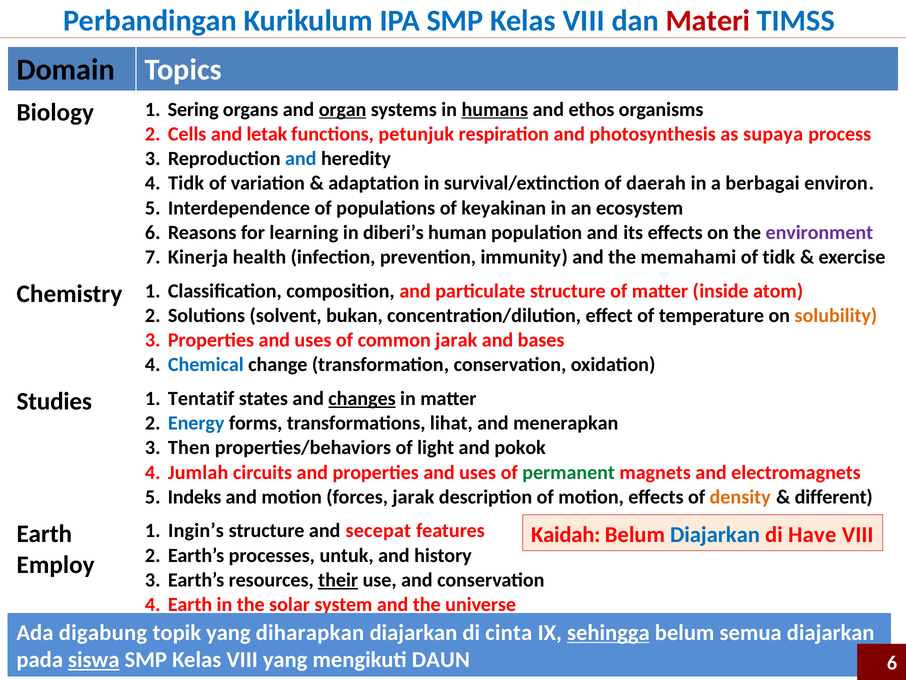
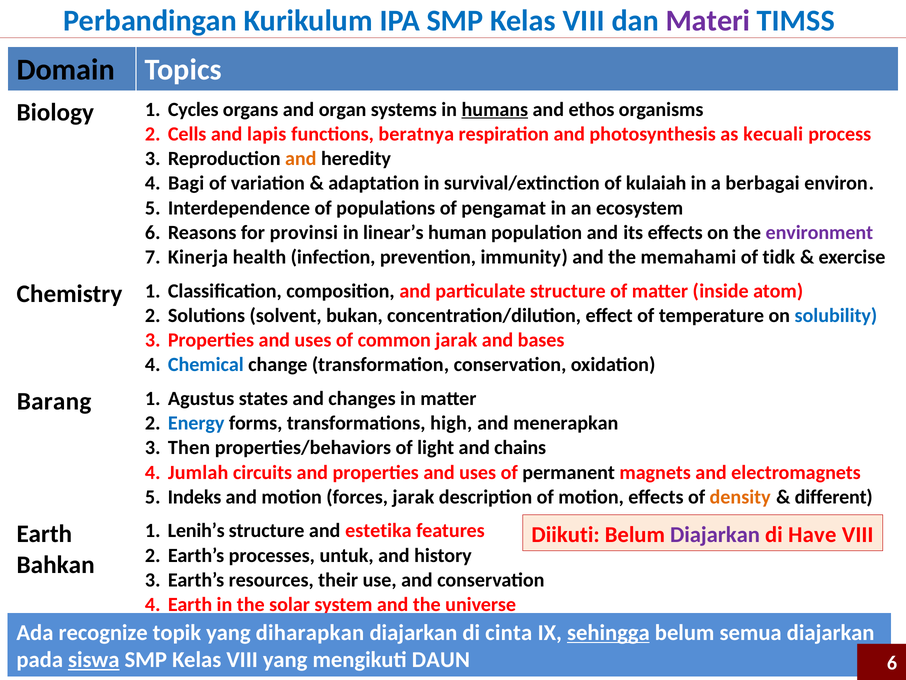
Materi colour: red -> purple (708, 21)
Sering: Sering -> Cycles (193, 109)
organ underline: present -> none (343, 109)
letak: letak -> lapis (267, 134)
petunjuk: petunjuk -> beratnya (416, 134)
supaya: supaya -> kecuali (773, 134)
and colour: blue -> orange (301, 159)
Tidk: Tidk -> Bagi (186, 183)
daerah: daerah -> kulaiah (656, 183)
keyakinan: keyakinan -> pengamat (504, 208)
learning: learning -> provinsi (304, 232)
diberi’s: diberi’s -> linear’s (393, 232)
solubility colour: orange -> blue (836, 315)
Studies: Studies -> Barang (54, 401)
Tentatif: Tentatif -> Agustus (201, 398)
changes underline: present -> none (362, 398)
lihat: lihat -> high (451, 423)
pokok: pokok -> chains (520, 447)
permanent colour: green -> black (569, 472)
Ingin’s: Ingin’s -> Lenih’s (196, 530)
secepat: secepat -> estetika (378, 530)
Kaidah: Kaidah -> Diikuti (566, 534)
Diajarkan colour: blue -> purple (715, 534)
Employ: Employ -> Bahkan (56, 564)
their underline: present -> none (338, 580)
digabung: digabung -> recognize (103, 632)
